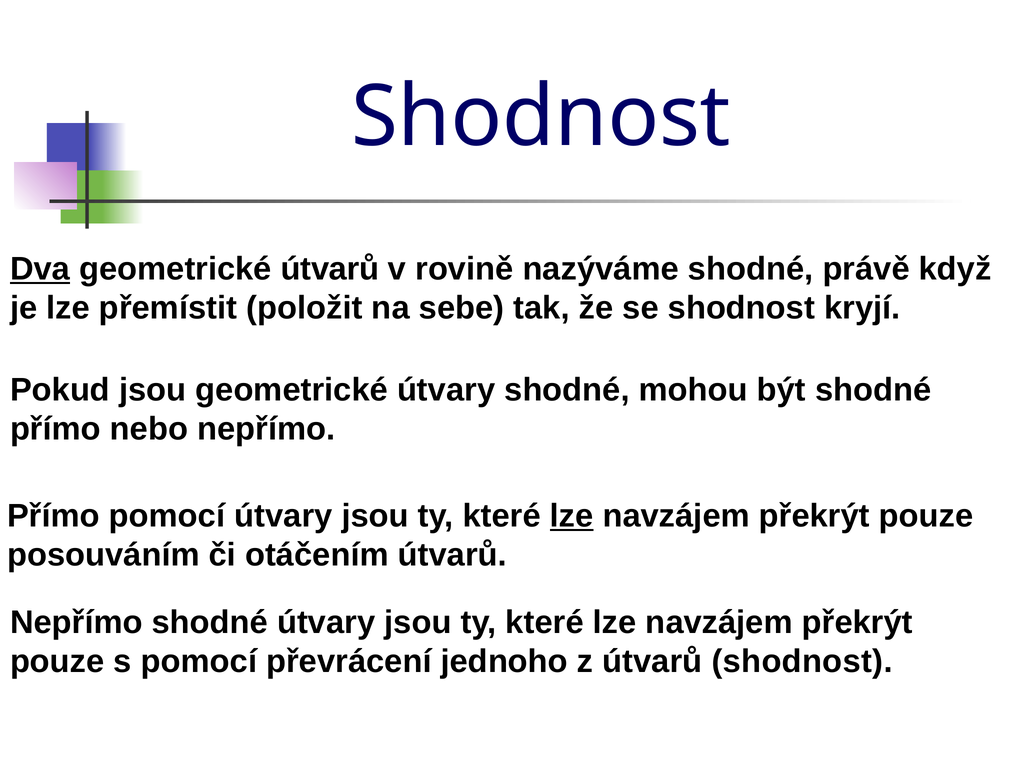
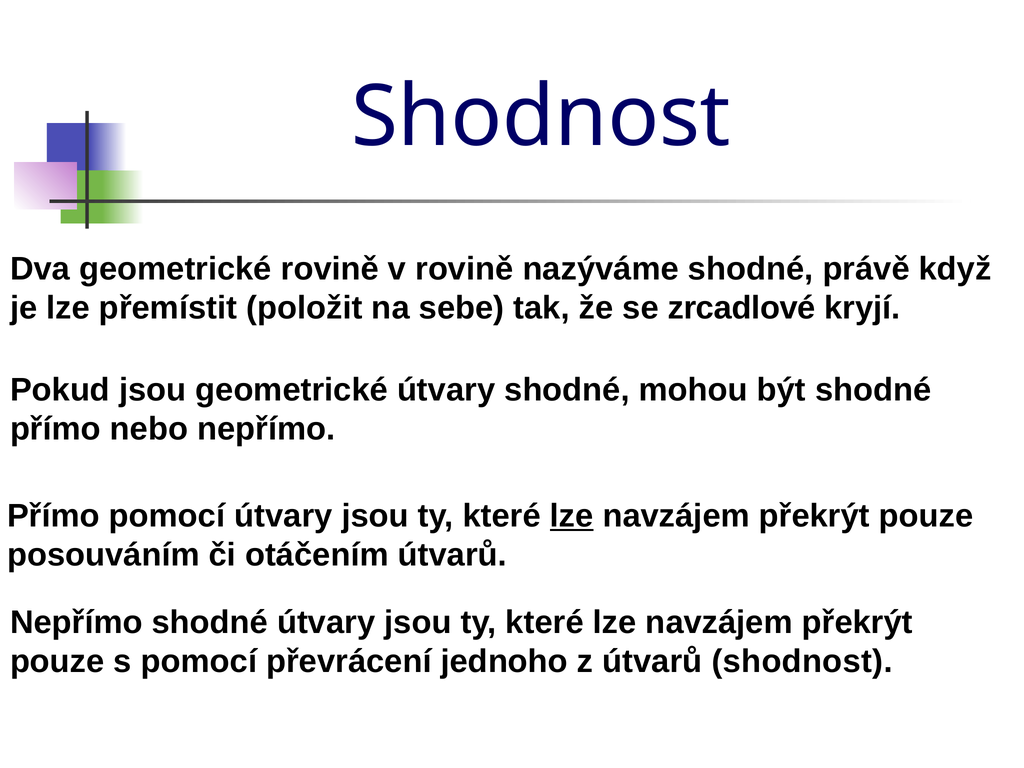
Dva underline: present -> none (40, 269)
geometrické útvarů: útvarů -> rovině (330, 269)
se shodnost: shodnost -> zrcadlové (742, 308)
